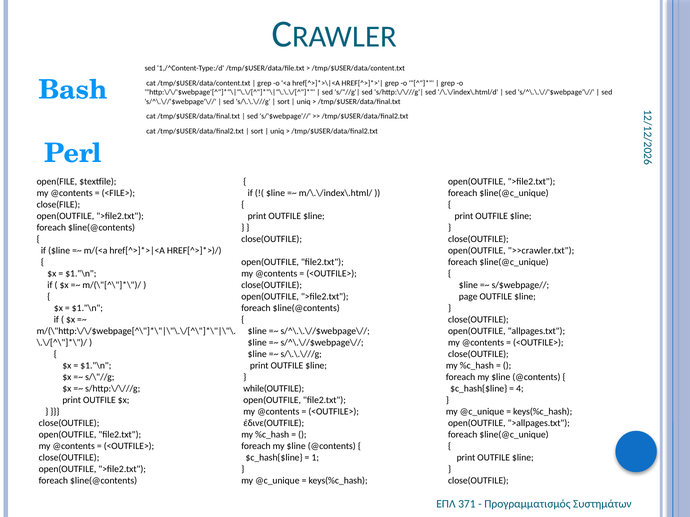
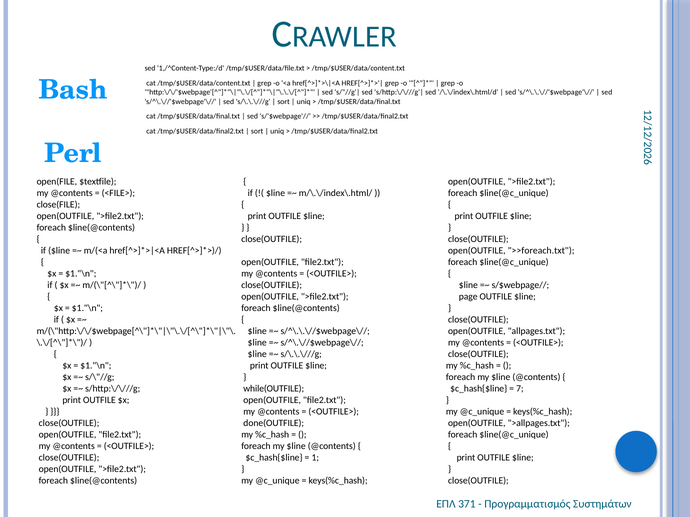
>>crawler.txt: >>crawler.txt -> >>foreach.txt (541, 251)
4: 4 -> 7 (520, 389)
έδινε(OUTFILE: έδινε(OUTFILE -> done(OUTFILE (274, 424)
